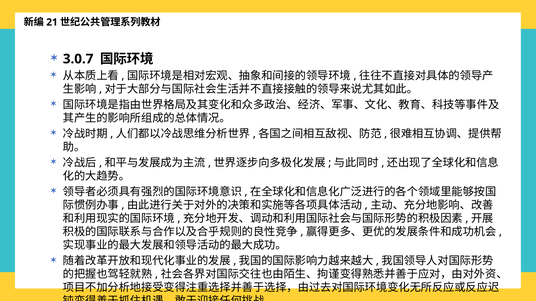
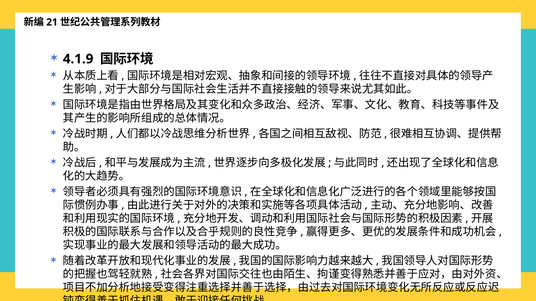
3.0.7: 3.0.7 -> 4.1.9 (78, 59)
